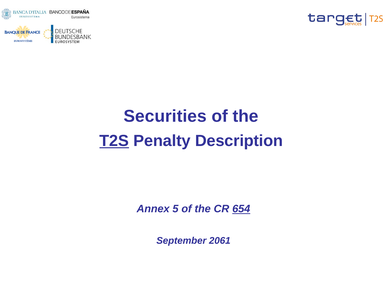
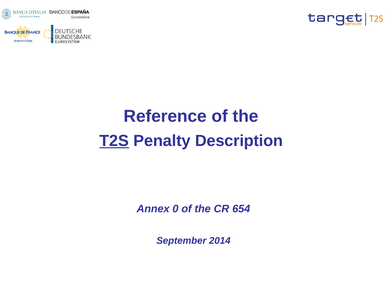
Securities: Securities -> Reference (165, 116)
5: 5 -> 0 (175, 209)
654 underline: present -> none (241, 209)
2061: 2061 -> 2014 (220, 241)
